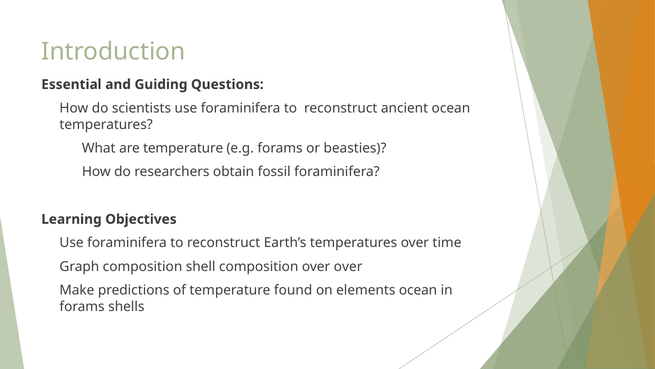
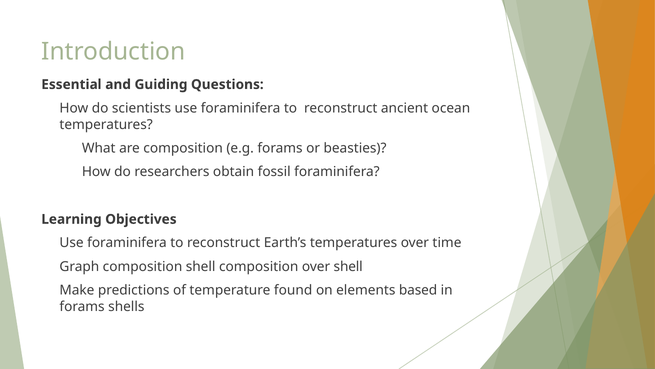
are temperature: temperature -> composition (183, 148)
over over: over -> shell (348, 266)
elements ocean: ocean -> based (418, 290)
